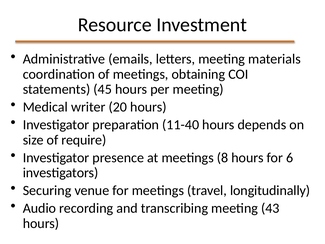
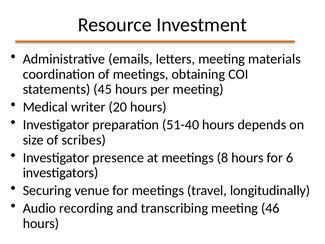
11-40: 11-40 -> 51-40 (181, 125)
require: require -> scribes (84, 140)
43: 43 -> 46 (270, 208)
